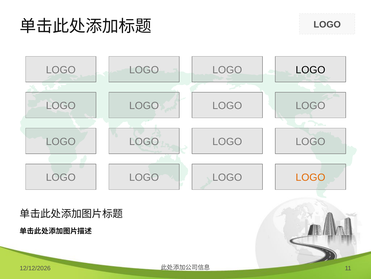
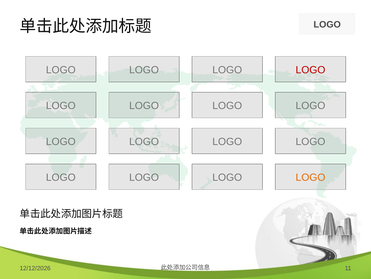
LOGO colour: black -> red (310, 70)
